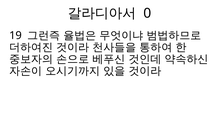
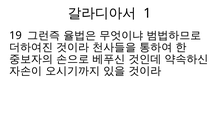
0: 0 -> 1 (147, 13)
